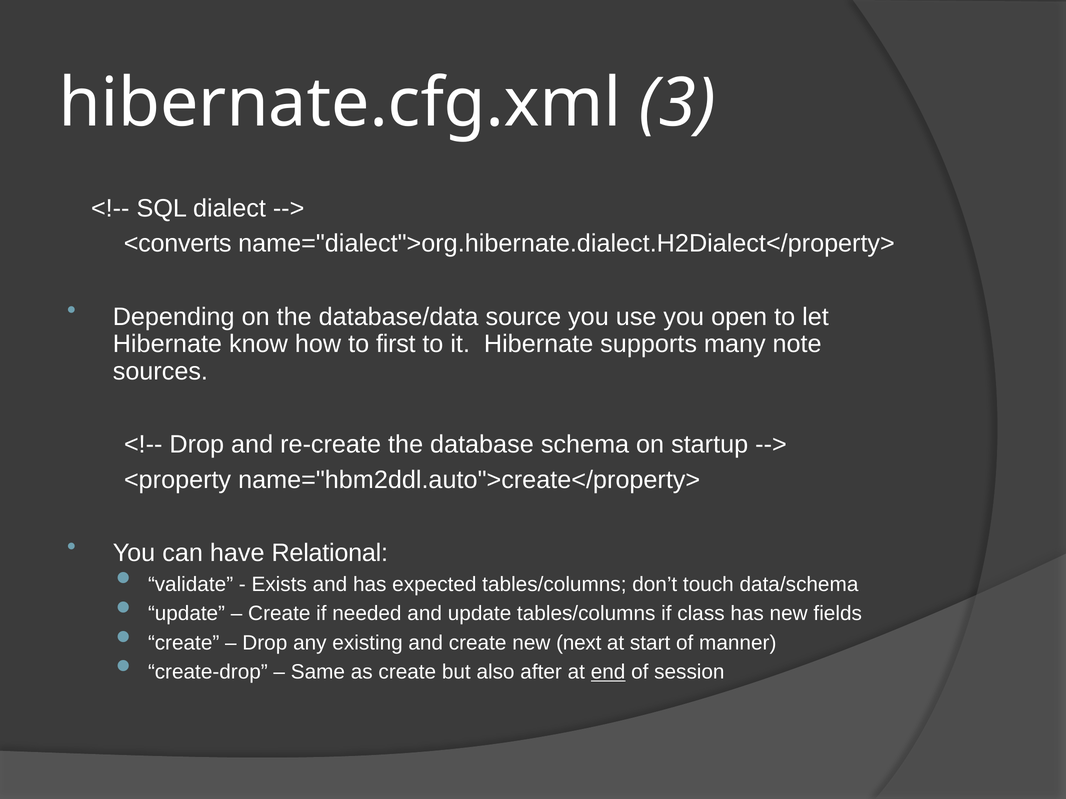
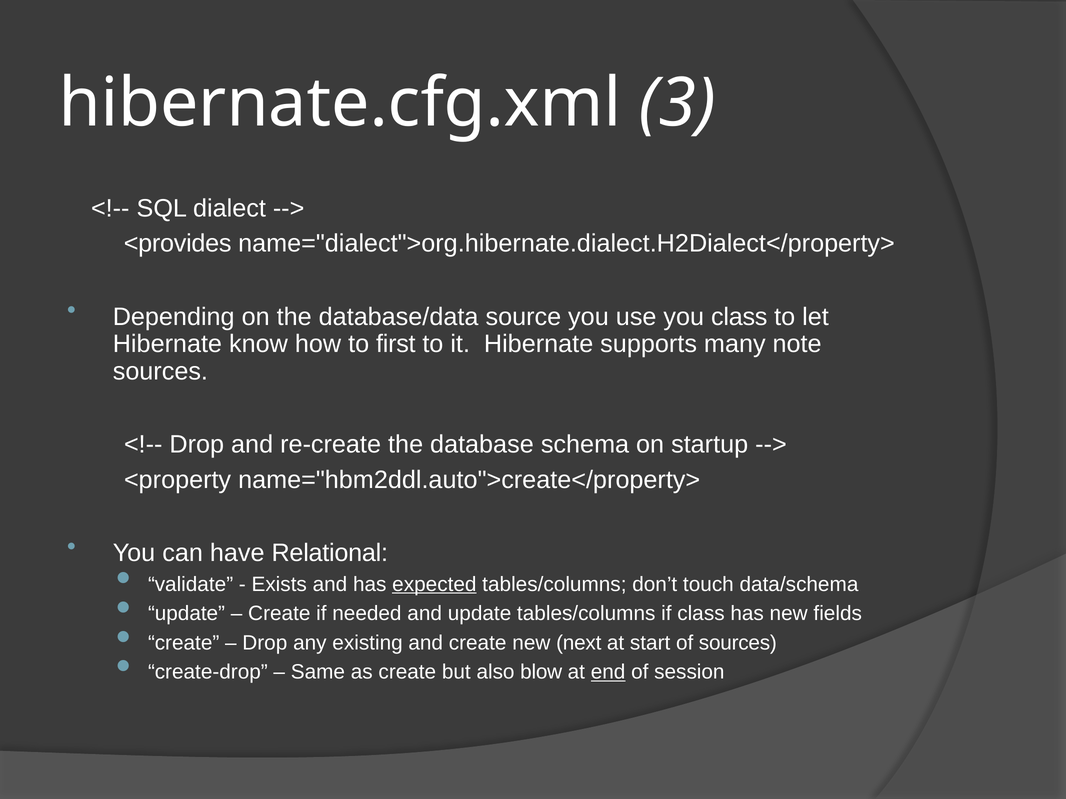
<converts: <converts -> <provides (178, 244)
you open: open -> class (739, 317)
expected underline: none -> present (434, 585)
of manner: manner -> sources (738, 643)
after: after -> blow (541, 672)
